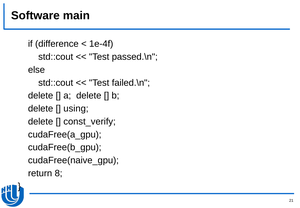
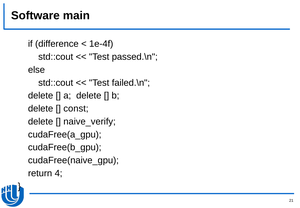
using: using -> const (76, 108)
const_verify: const_verify -> naive_verify (90, 121)
8: 8 -> 4 (59, 173)
